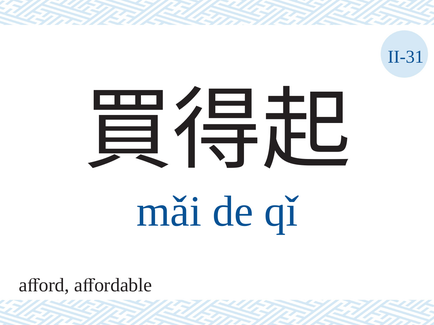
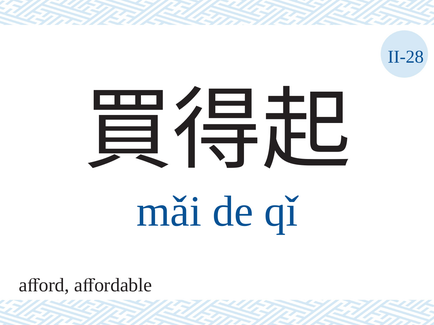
II-31: II-31 -> II-28 (406, 57)
